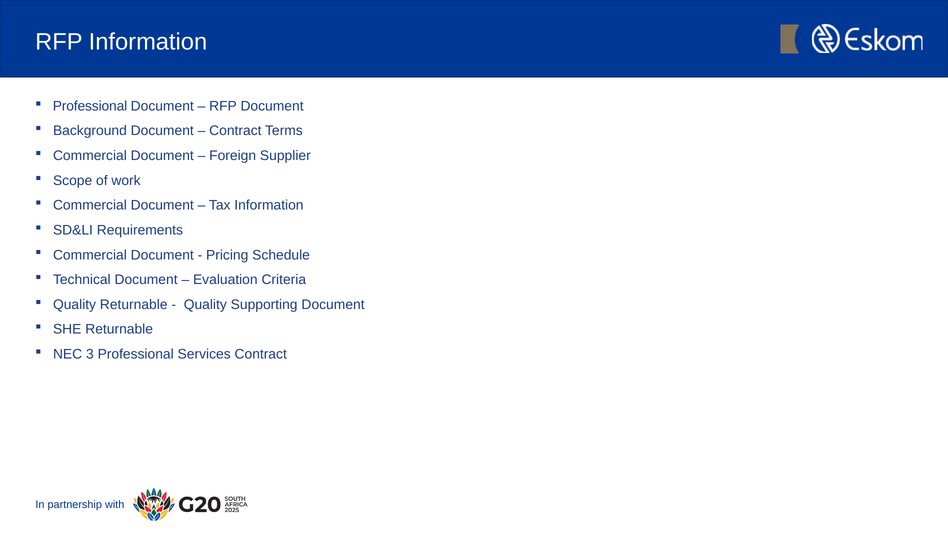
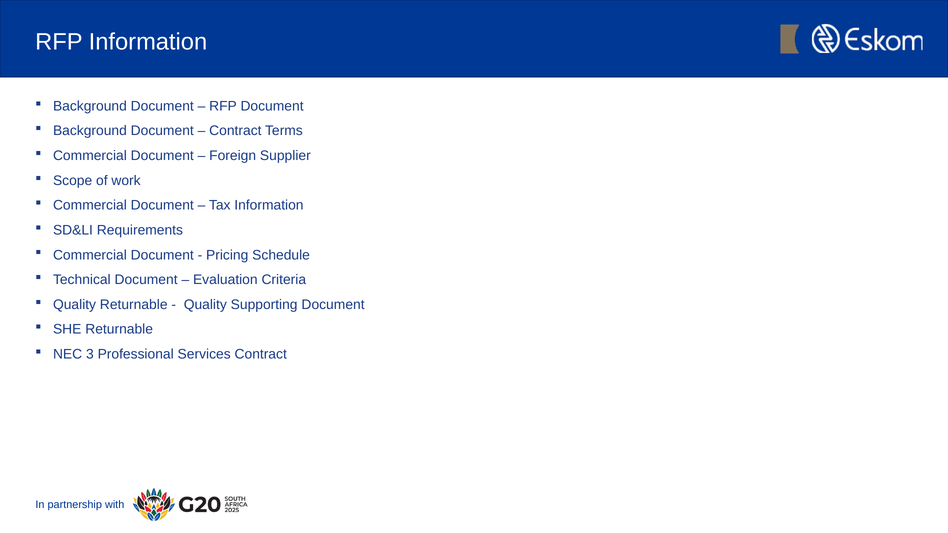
Professional: Professional -> Background (90, 106)
